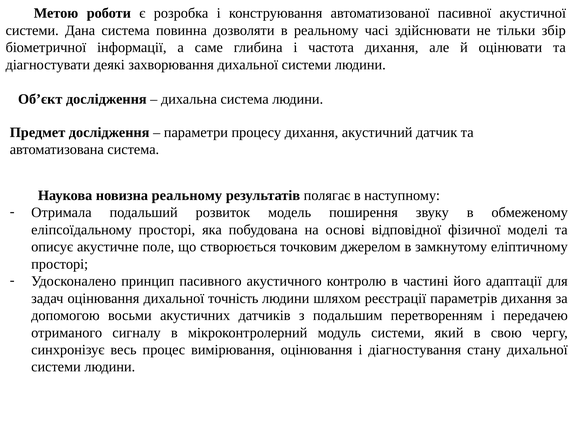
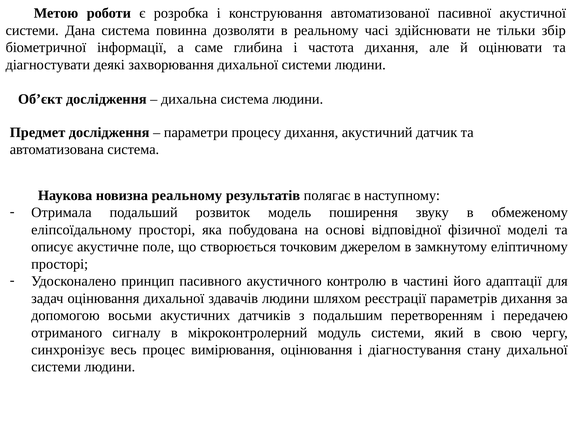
точність: точність -> здавачів (233, 298)
